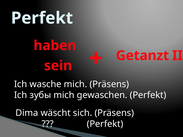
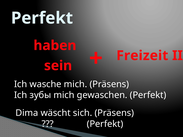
Getanzt: Getanzt -> Freizeit (142, 56)
